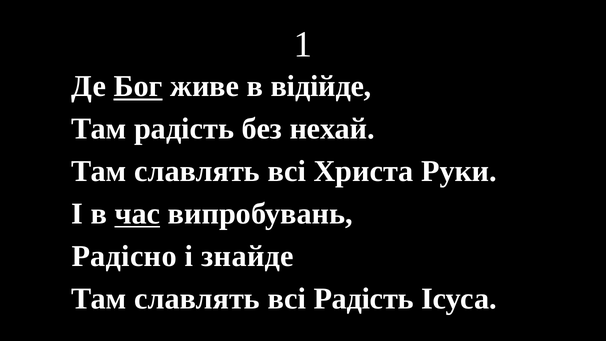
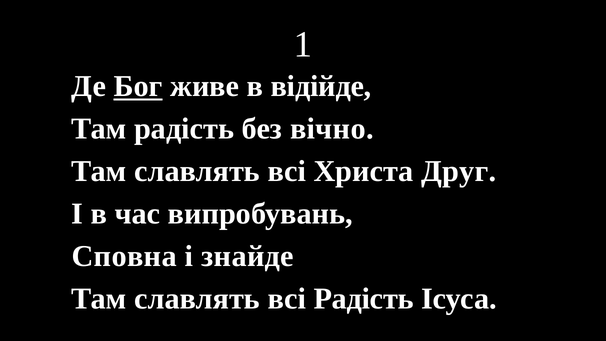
нехай: нехай -> вічно (332, 129)
Руки: Руки -> Друг (459, 171)
час underline: present -> none (137, 214)
Радісно: Радісно -> Сповна (124, 256)
